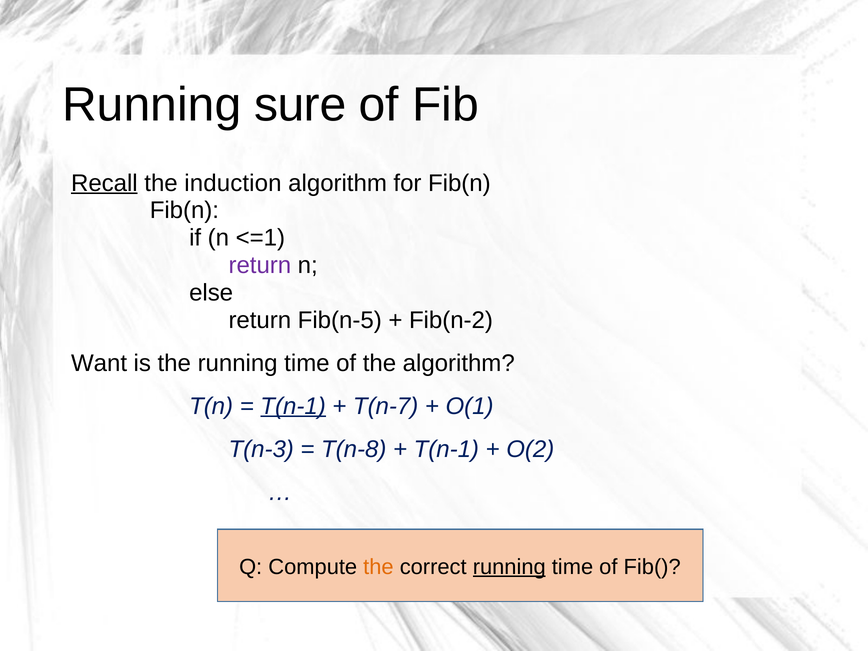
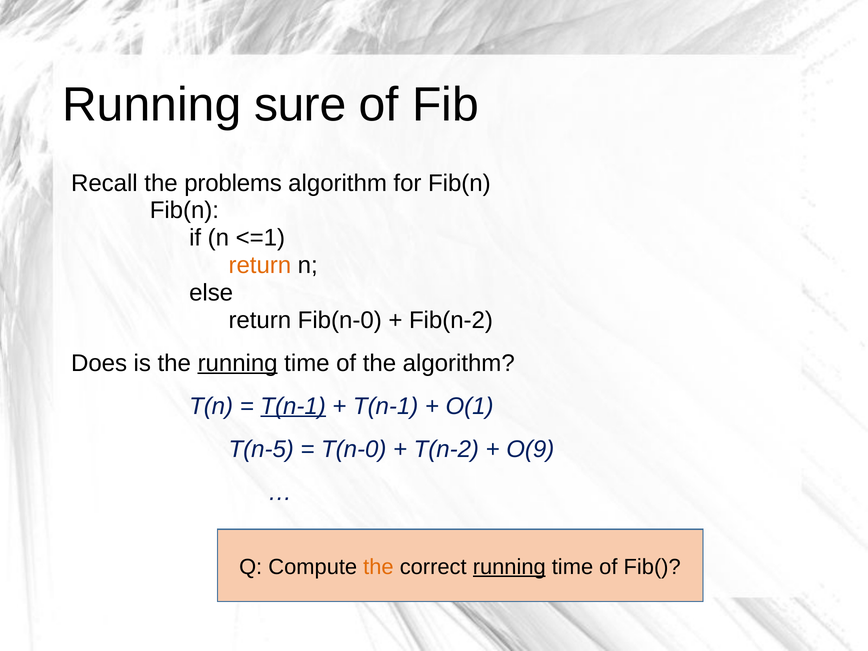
Recall underline: present -> none (104, 183)
induction: induction -> problems (233, 183)
return colour: purple -> orange (260, 265)
Fib(n-5: Fib(n-5 -> Fib(n-0 (340, 320)
Want: Want -> Does (99, 363)
running underline: none -> present (238, 363)
T(n-7: T(n-7 -> T(n-1 (386, 406)
T(n-3: T(n-3 -> T(n-5 (261, 449)
T(n-8: T(n-8 -> T(n-0 (354, 449)
T(n-1: T(n-1 -> T(n-2 (446, 449)
O(2: O(2 -> O(9 (530, 449)
